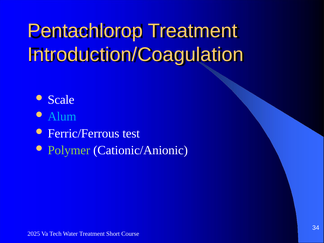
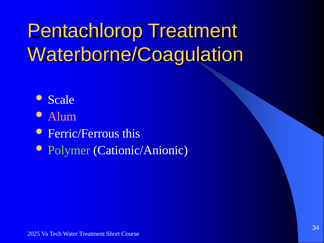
Introduction/Coagulation: Introduction/Coagulation -> Waterborne/Coagulation (136, 55)
Alum colour: light blue -> pink (62, 117)
test: test -> this (131, 133)
